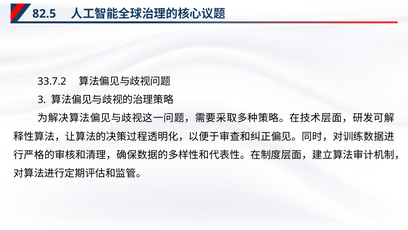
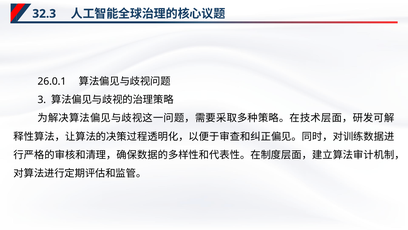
82.5: 82.5 -> 32.3 (44, 14)
33.7.2: 33.7.2 -> 26.0.1 (52, 81)
